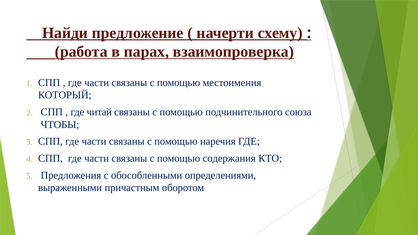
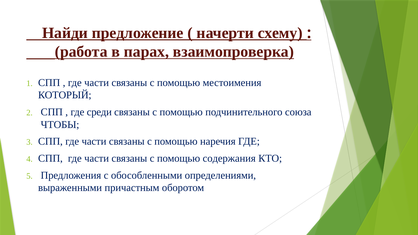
читай: читай -> среди (99, 112)
